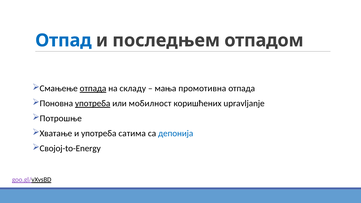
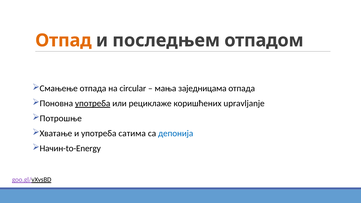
Отпад colour: blue -> orange (63, 40)
отпада underline: present -> none (93, 89)
складу: складу -> circular (133, 89)
промотивна: промотивна -> заједницама (202, 89)
мобилност: мобилност -> рециклаже (150, 104)
Својој-to-Energy: Својој-to-Energy -> Начин-to-Energy (70, 149)
